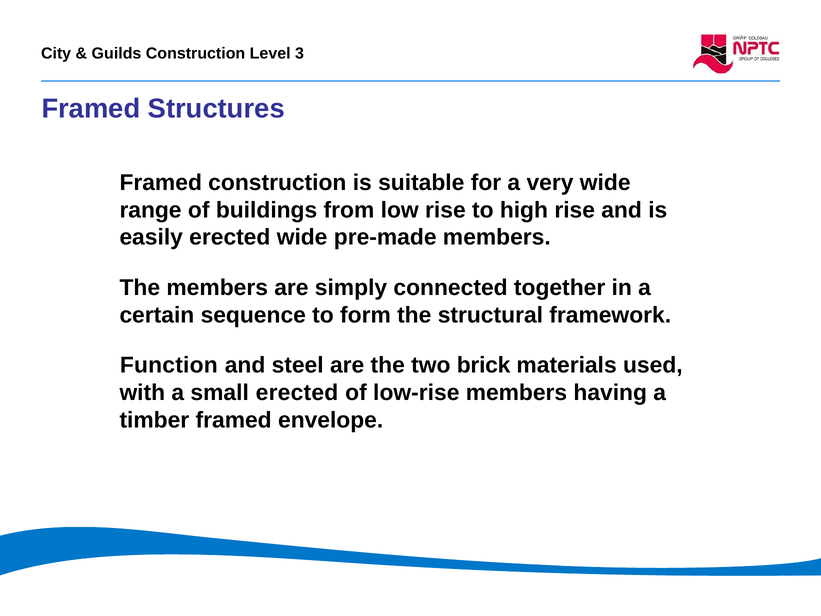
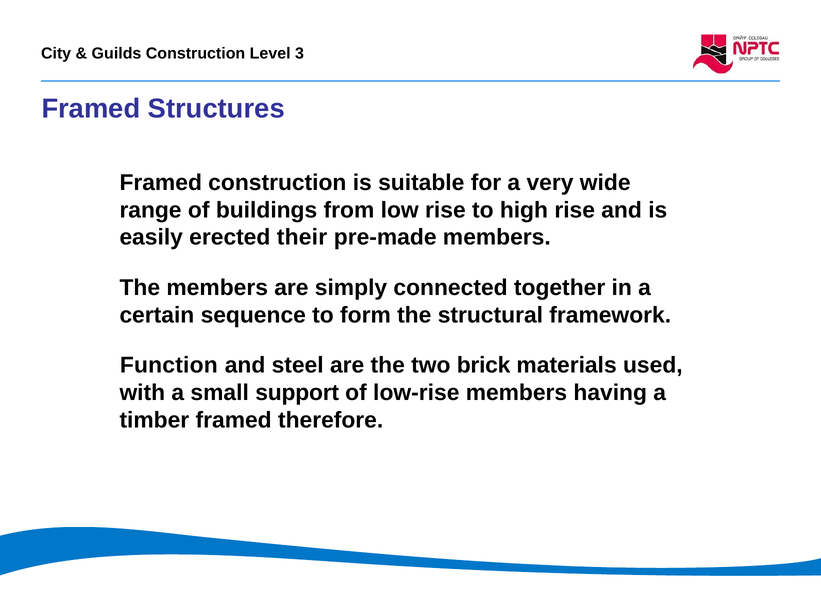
erected wide: wide -> their (302, 237)
small erected: erected -> support (297, 392)
envelope: envelope -> therefore (331, 420)
